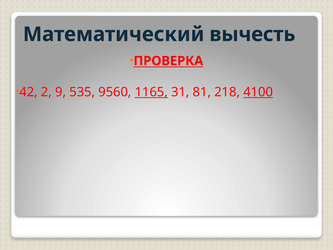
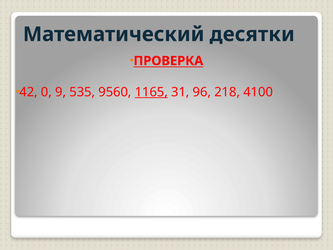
вычесть: вычесть -> десятки (252, 34)
2: 2 -> 0 (46, 92)
81: 81 -> 96 (202, 92)
4100 underline: present -> none (258, 92)
